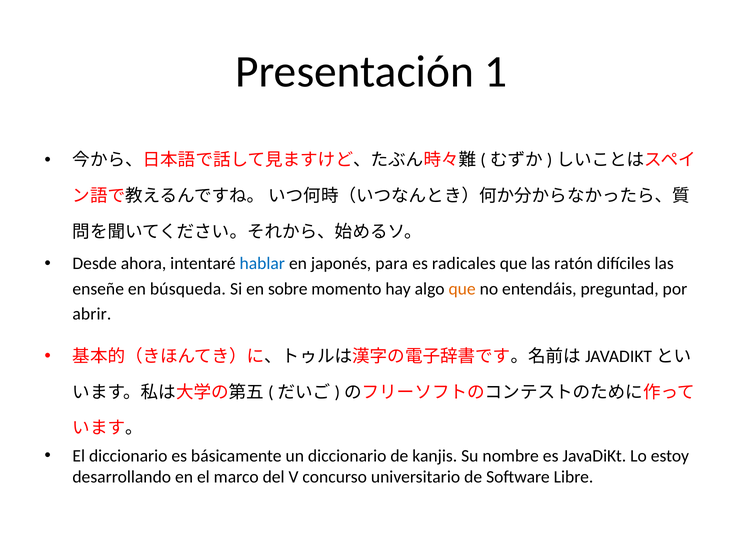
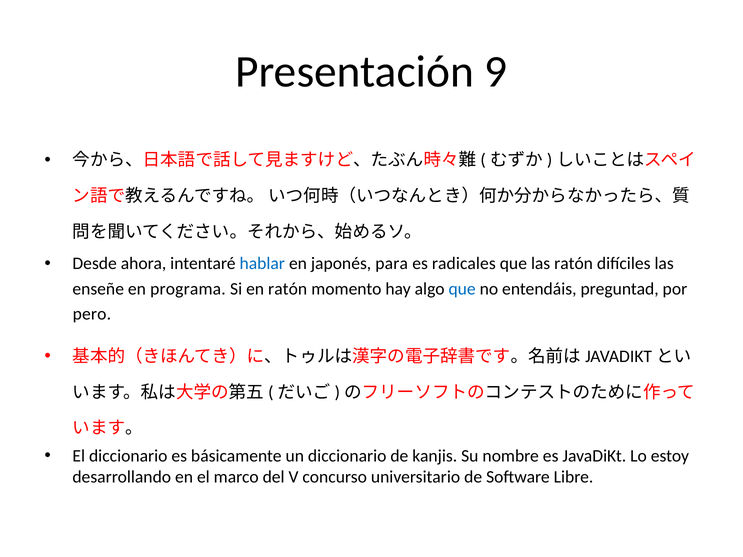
1: 1 -> 9 (496, 72)
búsqueda: búsqueda -> programa (188, 289)
en sobre: sobre -> ratón (288, 289)
que colour: orange -> blue (462, 289)
abrir: abrir -> pero (92, 314)
